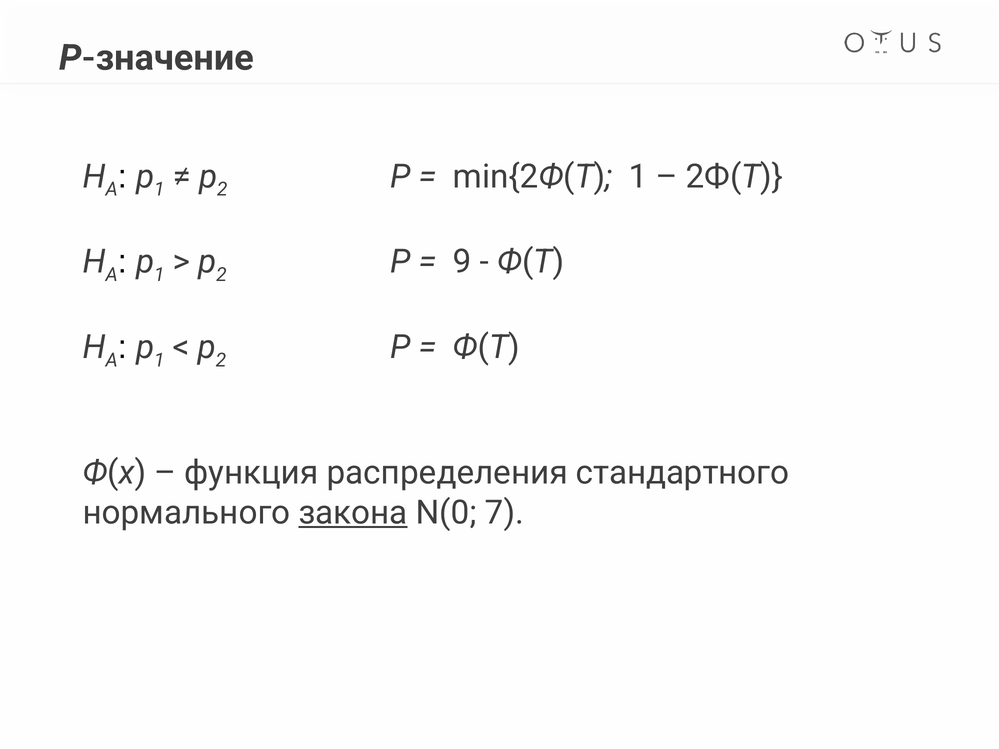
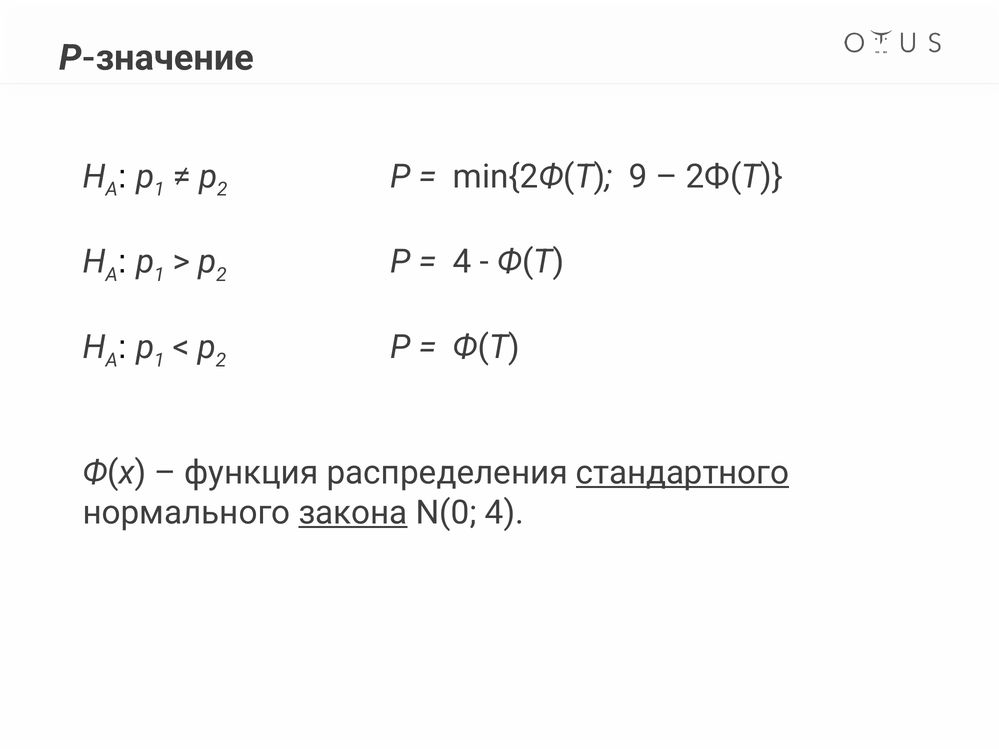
min{2Ф(T 1: 1 -> 9 (638, 177)
9: 9 -> 4 (462, 262)
стандартного underline: none -> present (683, 473)
N(0 7: 7 -> 4 (504, 513)
